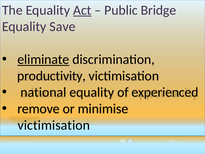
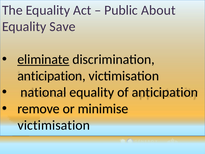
Act underline: present -> none (82, 10)
Bridge: Bridge -> About (158, 10)
productivity: productivity -> anticipation (52, 76)
of experienced: experienced -> anticipation (165, 92)
